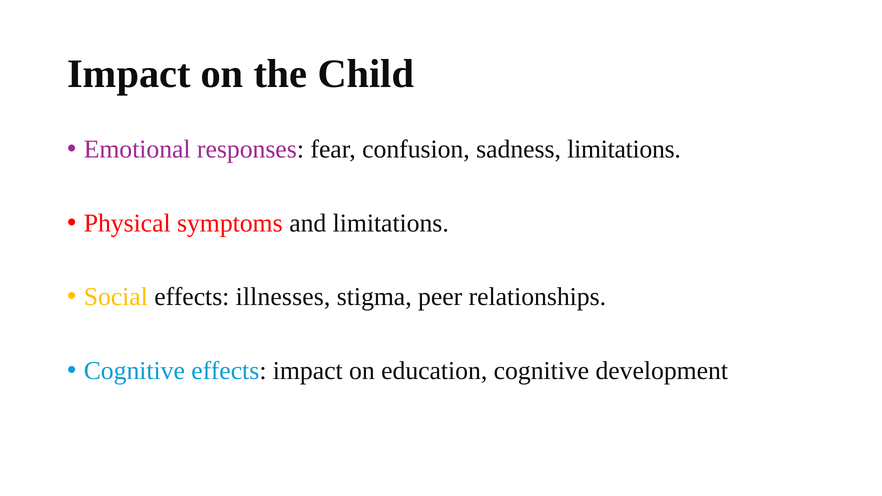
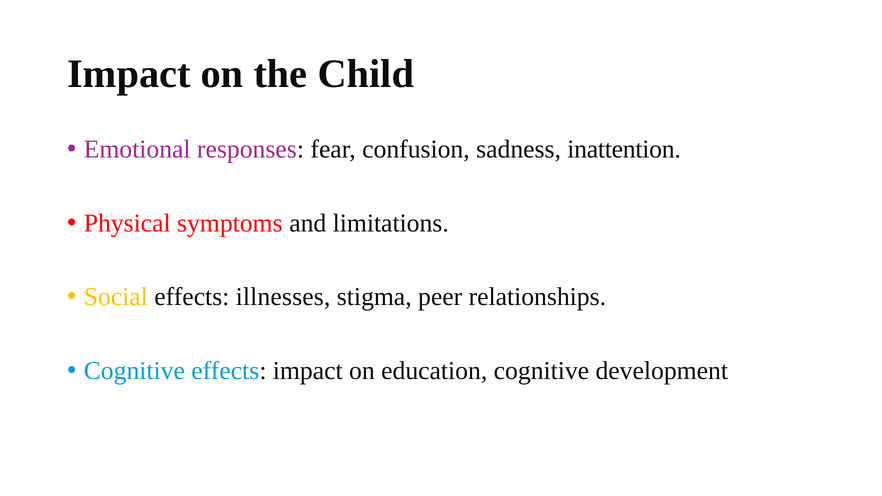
sadness limitations: limitations -> inattention (624, 149)
